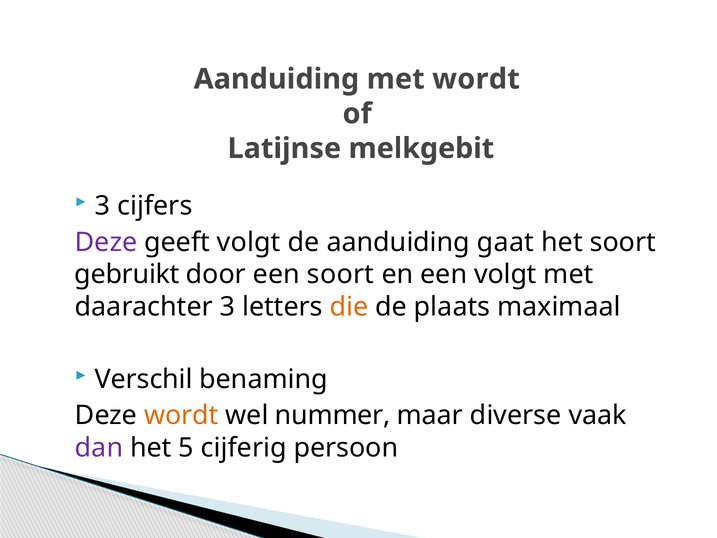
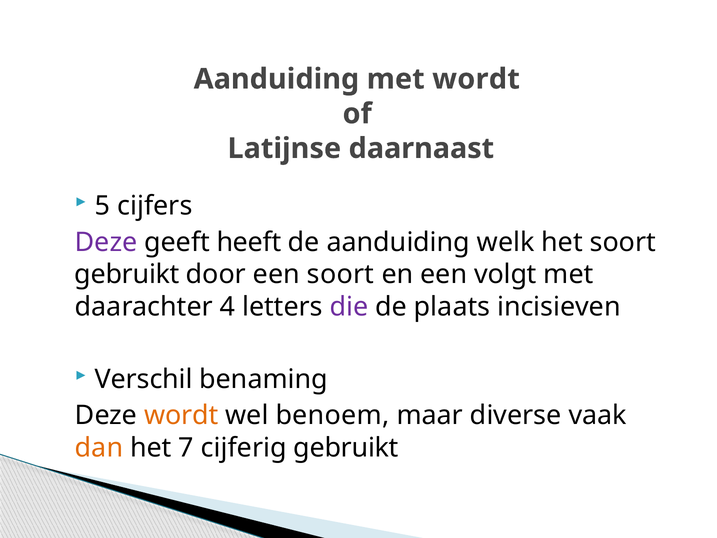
melkgebit: melkgebit -> daarnaast (421, 148)
3: 3 -> 5 (103, 206)
geeft volgt: volgt -> heeft (249, 242)
gaat: gaat -> welk (506, 242)
daarachter 3: 3 -> 4 (228, 307)
die colour: orange -> purple (349, 307)
maximaal: maximaal -> incisieven (559, 307)
nummer: nummer -> benoem (332, 415)
dan colour: purple -> orange (99, 448)
5: 5 -> 7 (186, 448)
cijferig persoon: persoon -> gebruikt (346, 448)
